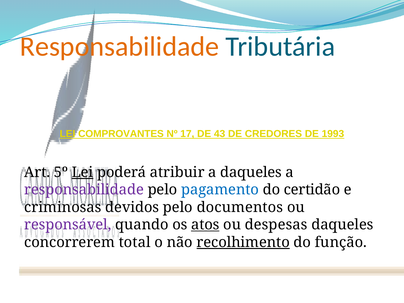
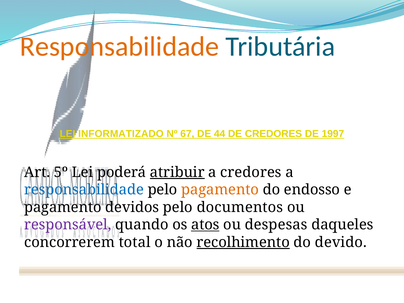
COMPROVANTES: COMPROVANTES -> INFORMATIZADO (121, 134)
17: 17 -> 67 (187, 134)
43: 43 -> 44 (220, 134)
1993: 1993 -> 1997 (333, 134)
Lei underline: present -> none (83, 172)
atribuir underline: none -> present (177, 172)
a daqueles: daqueles -> credores (251, 172)
responsabilidade colour: purple -> blue (84, 190)
pagamento colour: blue -> orange (220, 190)
certidão: certidão -> endosso (312, 190)
criminosas: criminosas -> pagamento (63, 207)
função: função -> devido (341, 242)
